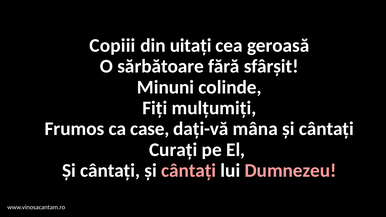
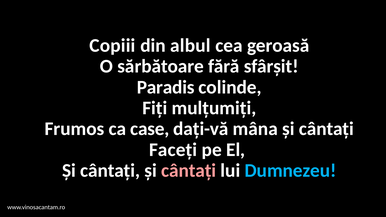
uitați: uitați -> albul (190, 46)
Minuni: Minuni -> Paradis (166, 87)
Curați: Curați -> Faceți (173, 150)
Dumnezeu colour: pink -> light blue (291, 171)
